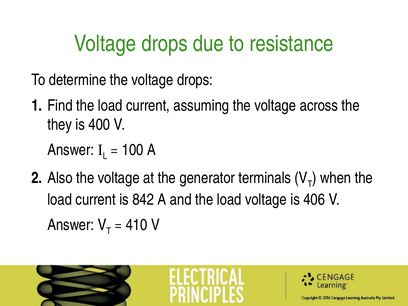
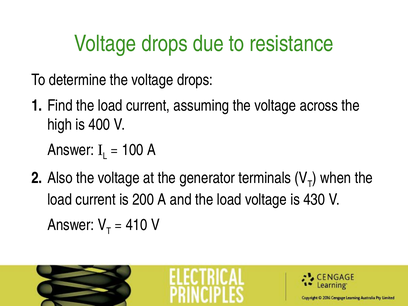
they: they -> high (60, 125)
842: 842 -> 200 (143, 200)
406: 406 -> 430 (314, 200)
